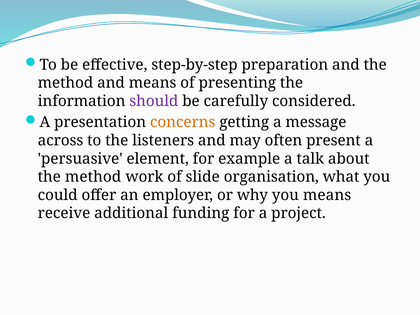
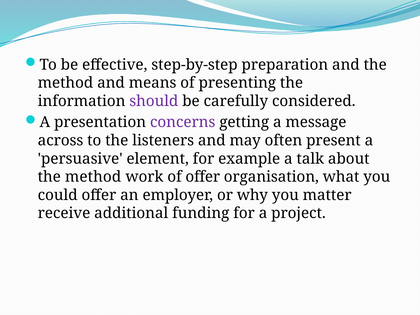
concerns colour: orange -> purple (183, 122)
of slide: slide -> offer (203, 177)
you means: means -> matter (327, 195)
